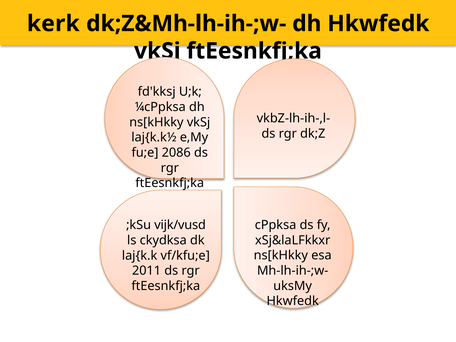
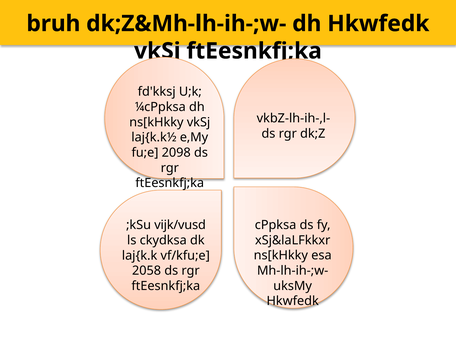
kerk: kerk -> bruh (53, 24)
2086: 2086 -> 2098 (176, 153)
2011: 2011 -> 2058 (147, 271)
